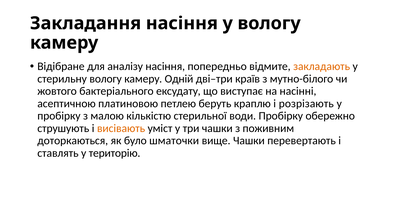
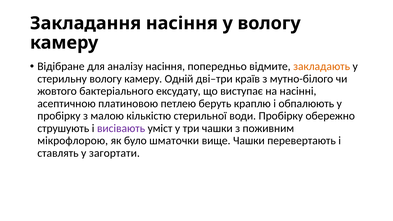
розрізають: розрізають -> обпалюють (306, 104)
висівають colour: orange -> purple (121, 128)
доторкаються: доторкаються -> мікрофлорою (73, 141)
територію: територію -> загортати (114, 153)
